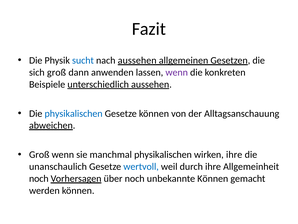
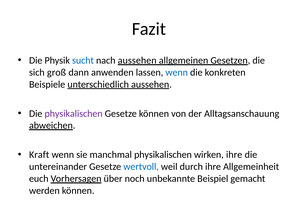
wenn colour: purple -> blue (177, 72)
physikalischen colour: blue -> purple (74, 113)
Groß: Groß -> Kraft (39, 154)
unanschaulich: unanschaulich -> untereinander (58, 166)
noch: noch -> euch (39, 178)
unbekannte Können: Können -> Beispiel (213, 178)
